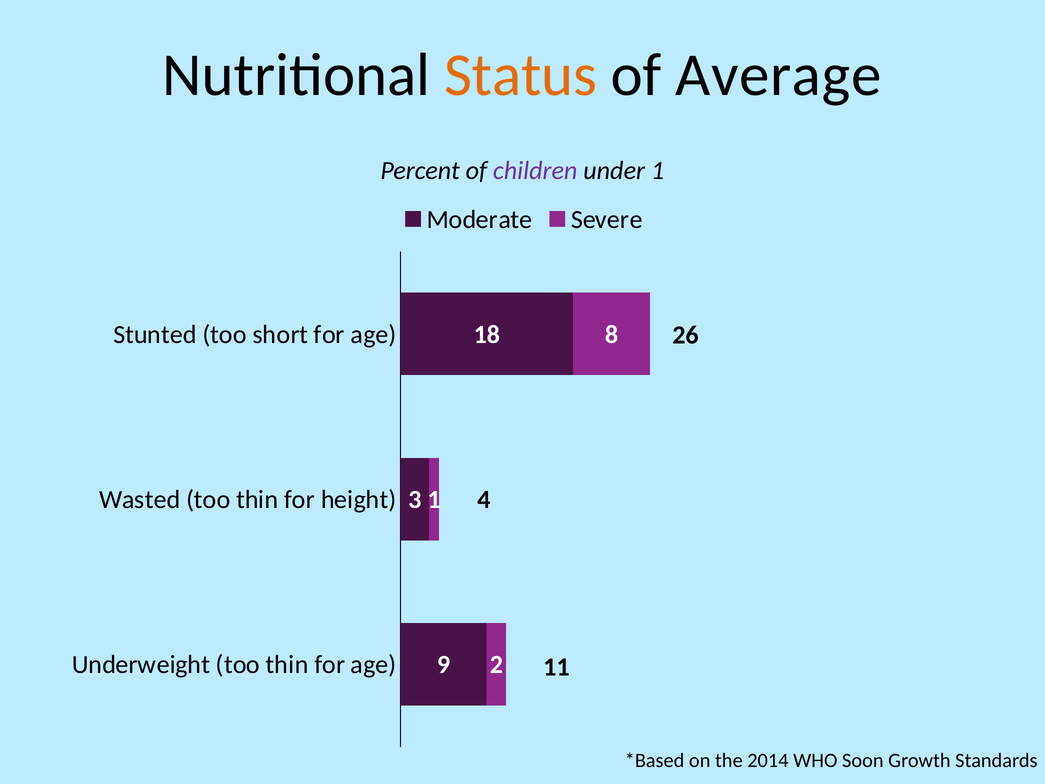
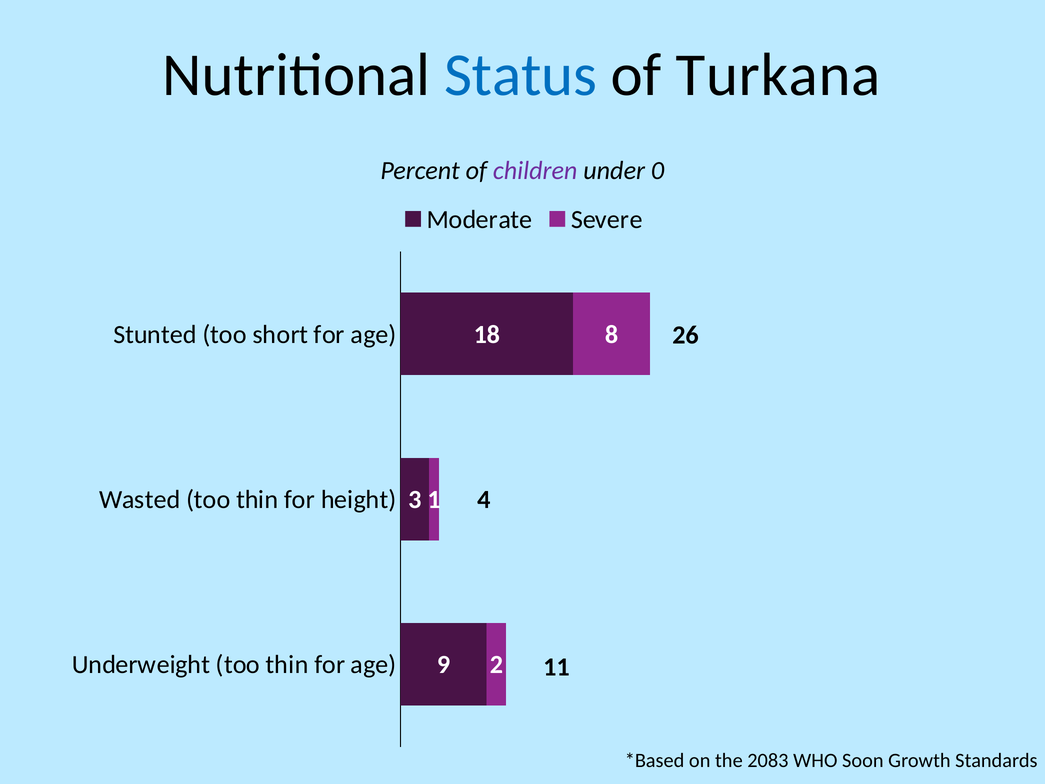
Status colour: orange -> blue (521, 75)
Average: Average -> Turkana (778, 75)
under 1: 1 -> 0 (658, 171)
2014: 2014 -> 2083 (768, 760)
